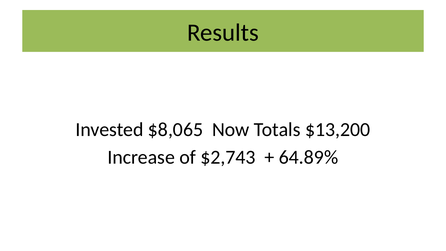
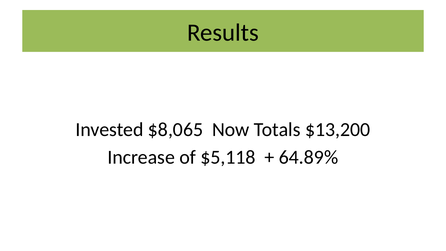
$2,743: $2,743 -> $5,118 (228, 157)
